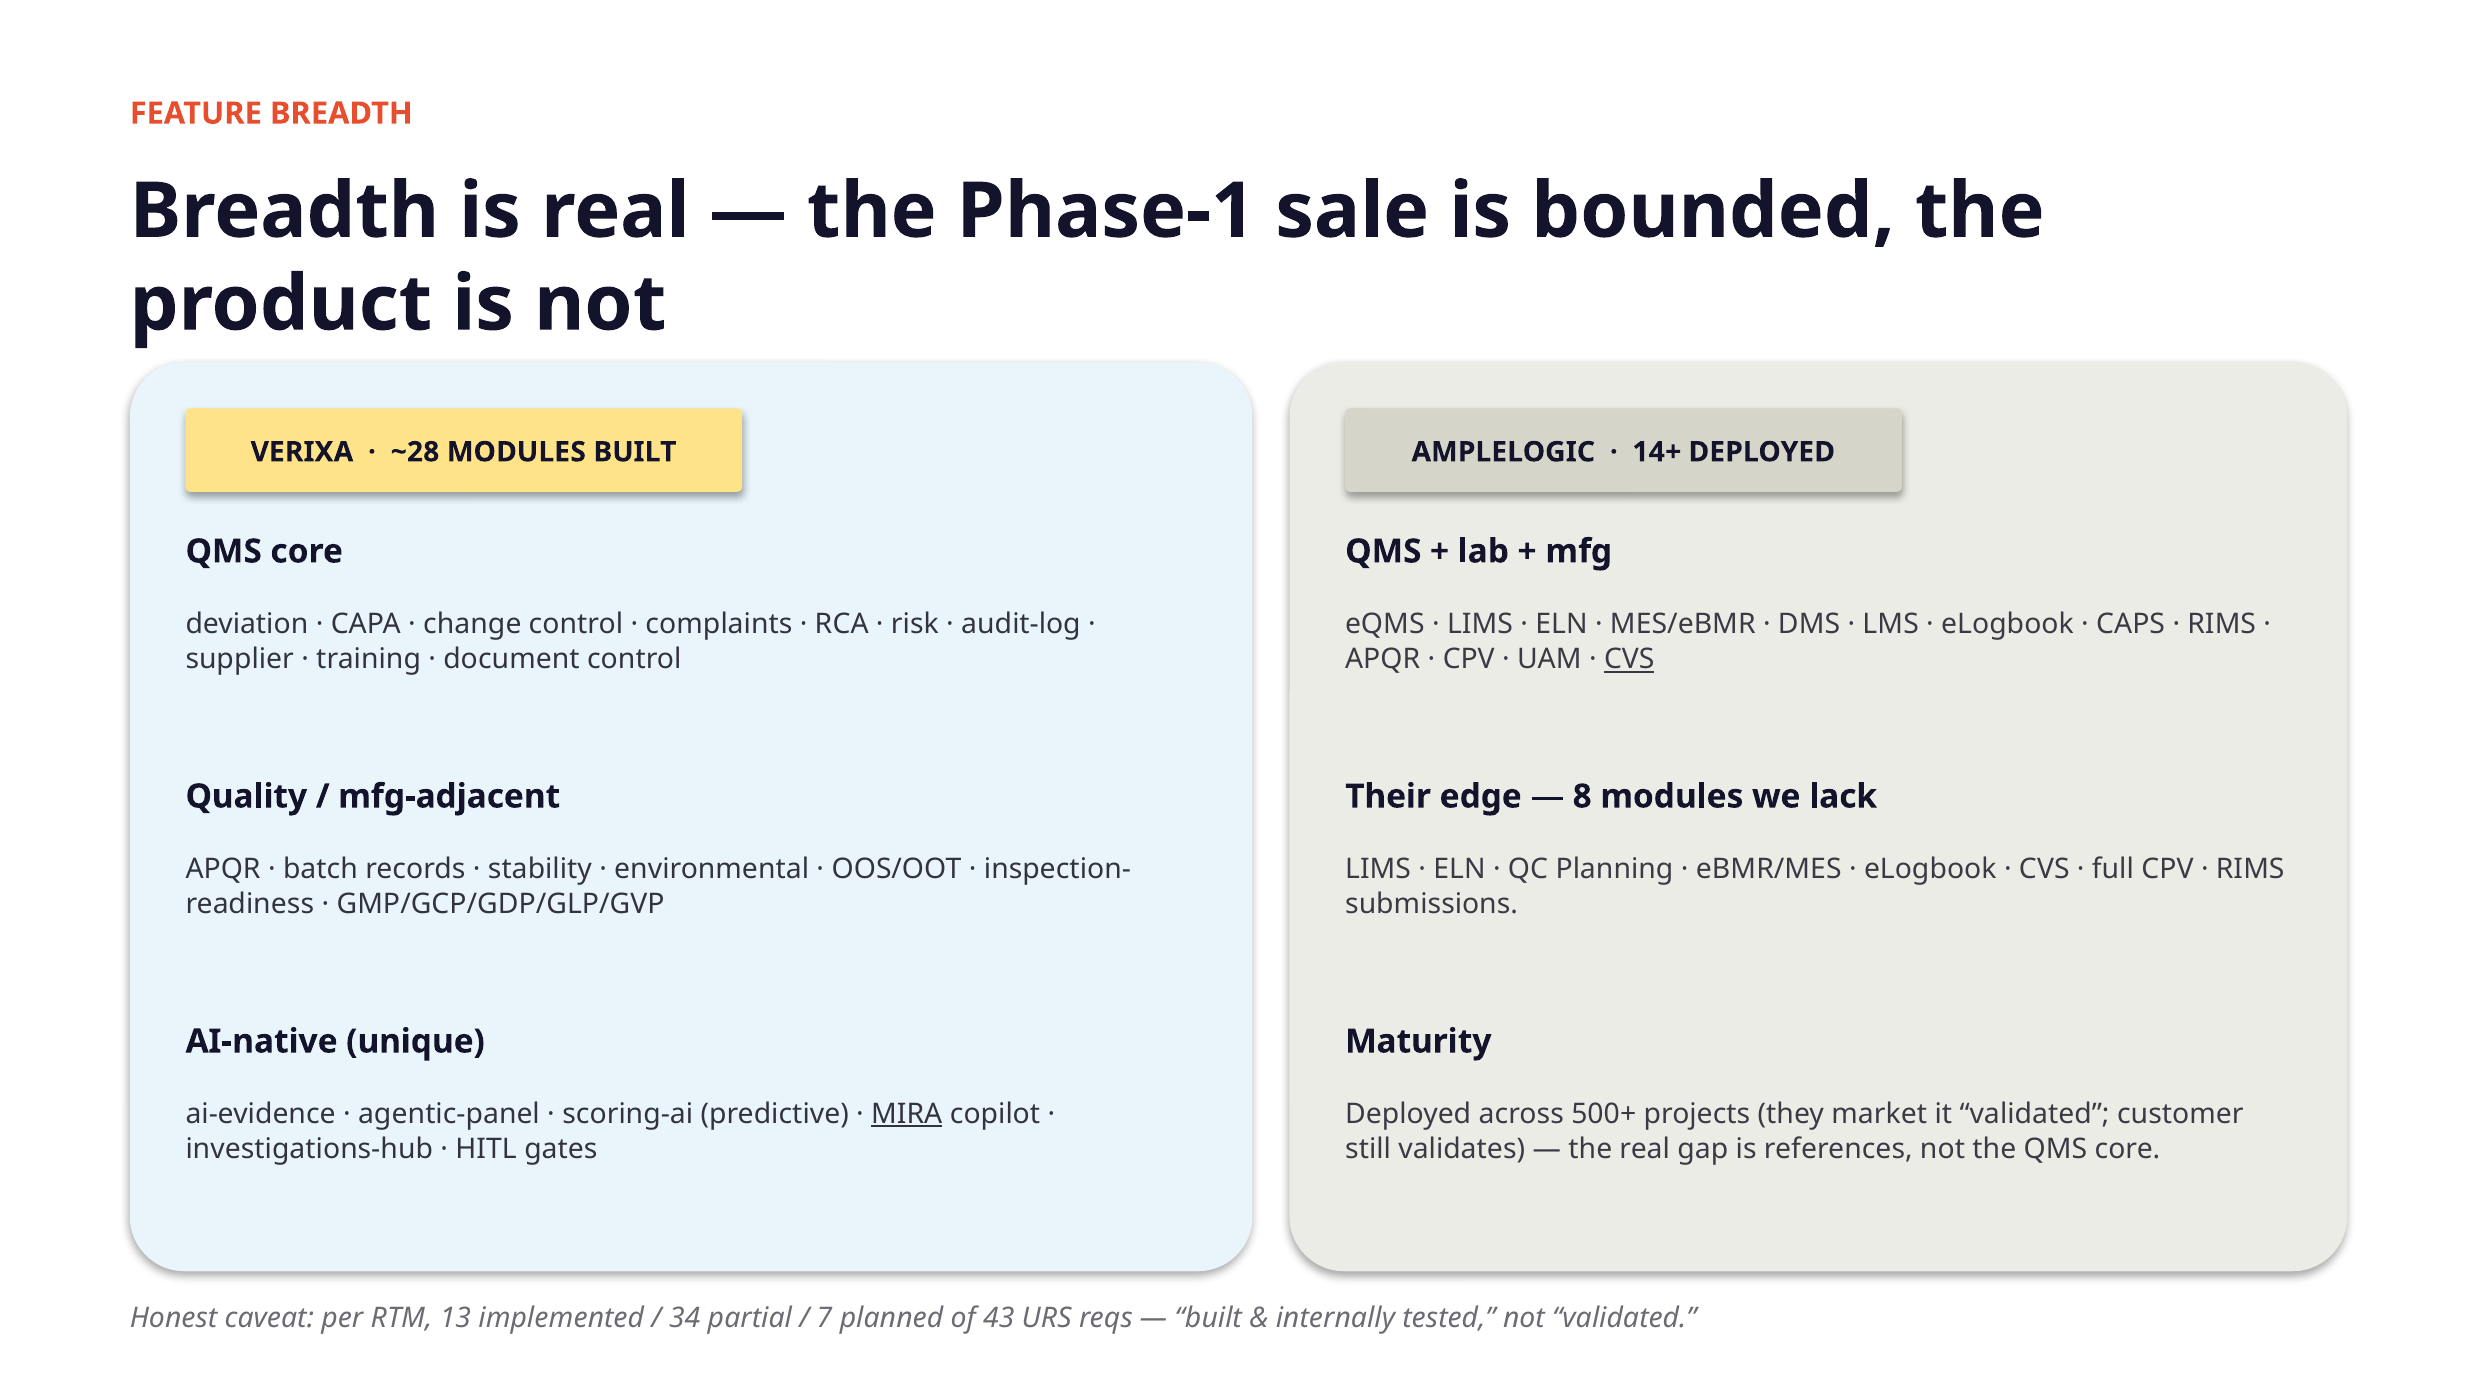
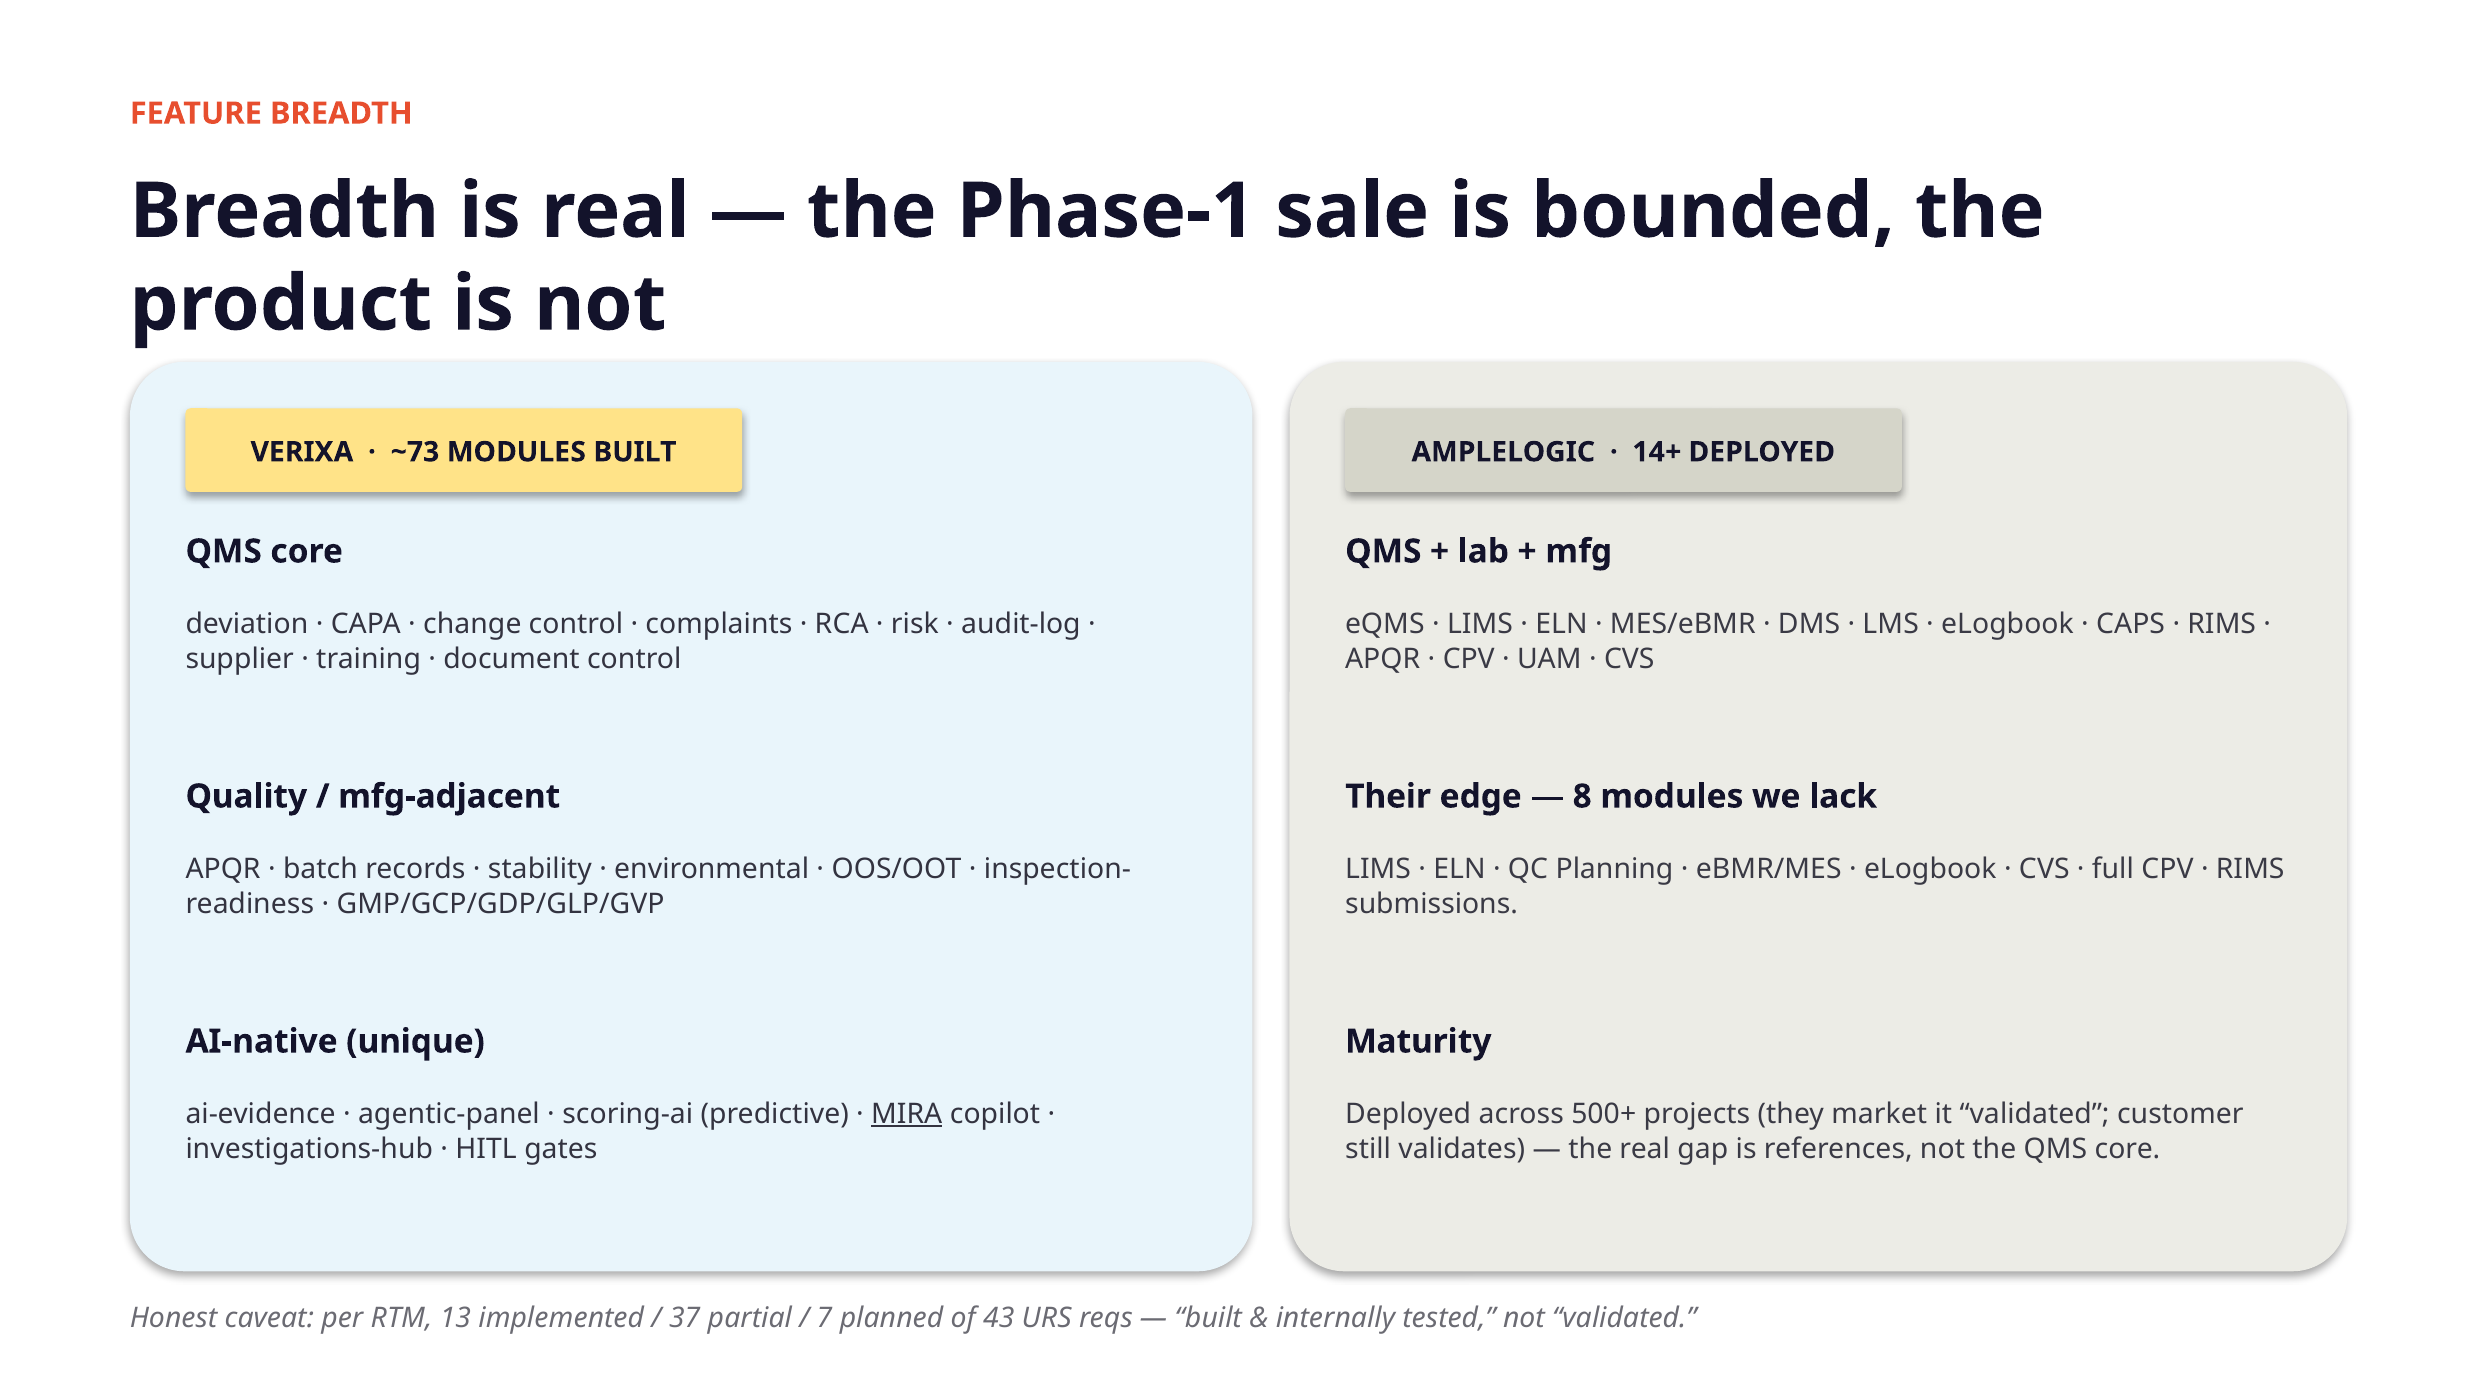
~28: ~28 -> ~73 (415, 452)
CVS underline: present -> none (1629, 659)
34: 34 -> 37 (685, 1318)
